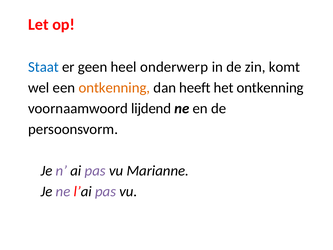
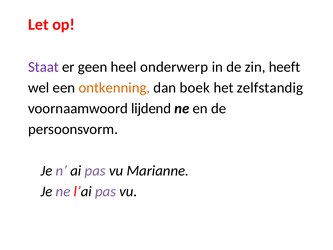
Staat colour: blue -> purple (43, 67)
komt: komt -> heeft (285, 67)
heeft: heeft -> boek (195, 88)
het ontkenning: ontkenning -> zelfstandig (270, 88)
